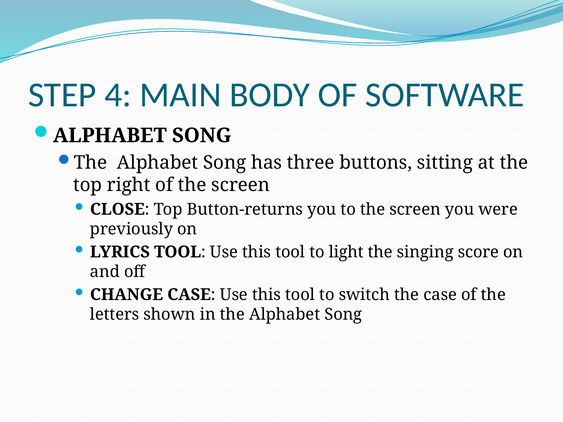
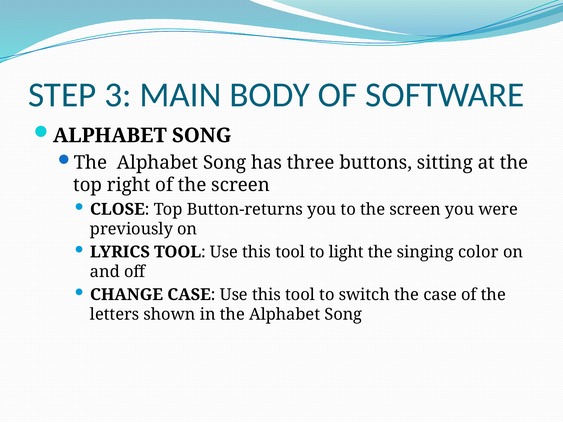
4: 4 -> 3 (118, 95)
score: score -> color (478, 252)
